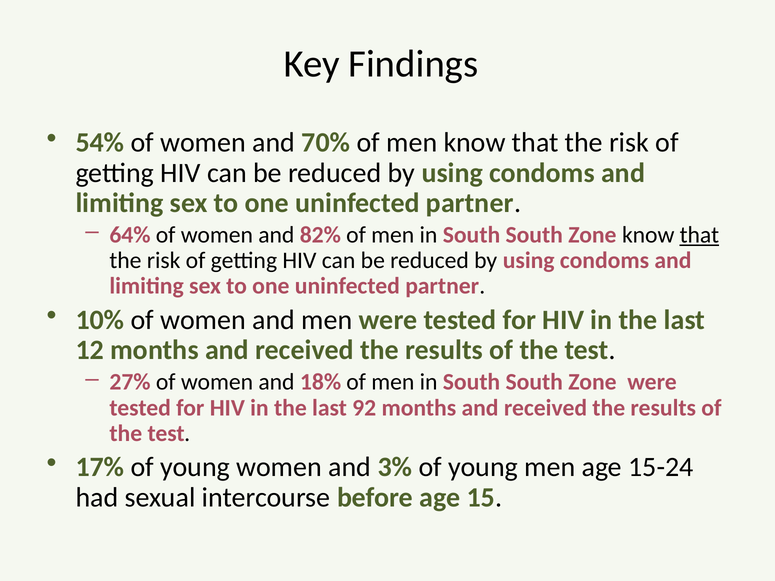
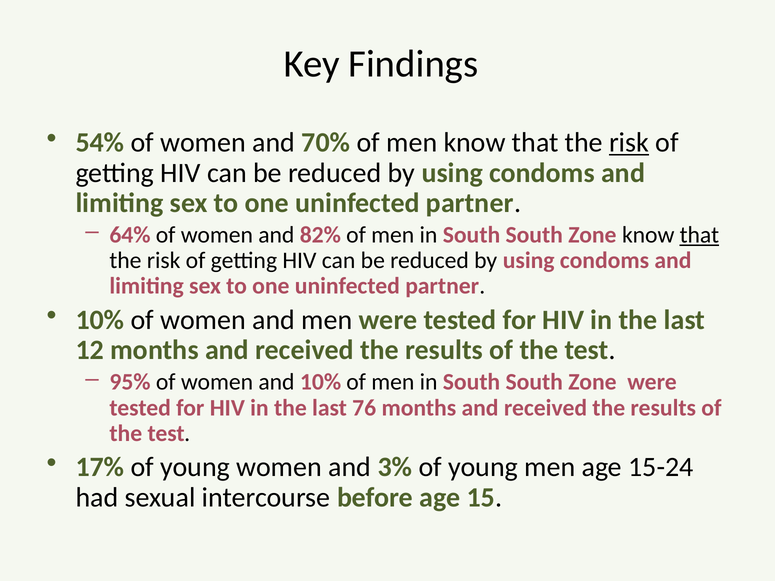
risk underline: none -> present (629, 143)
27%: 27% -> 95% (130, 382)
and 18%: 18% -> 10% (321, 382)
92: 92 -> 76 (364, 408)
